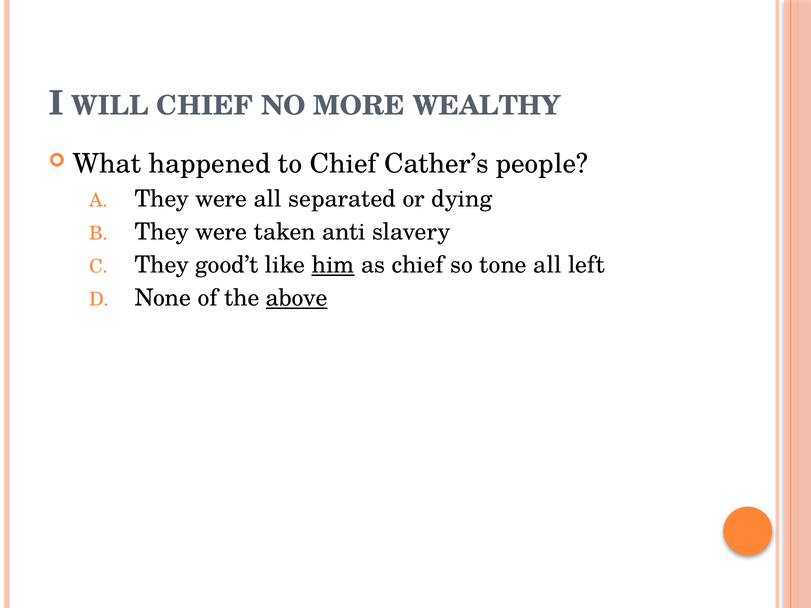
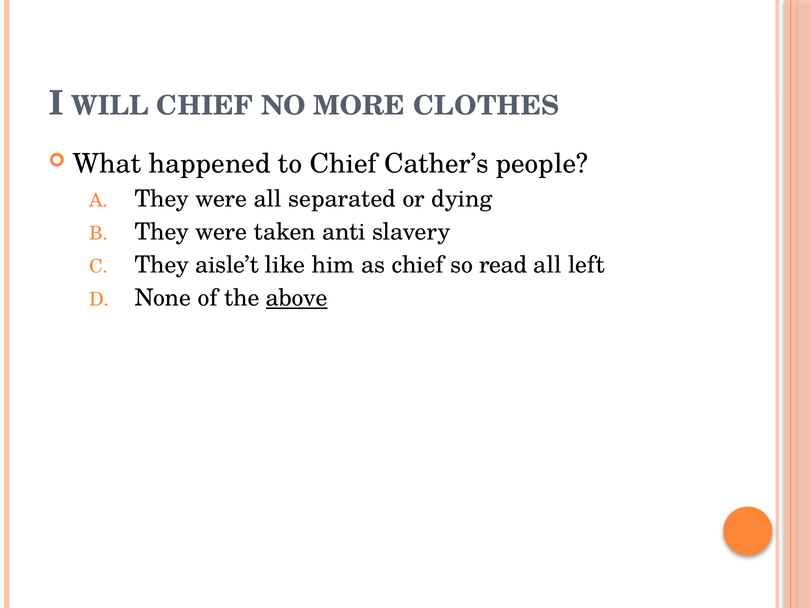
WEALTHY: WEALTHY -> CLOTHES (486, 106)
good’t: good’t -> aisle’t (227, 265)
him underline: present -> none (333, 265)
tone: tone -> read (503, 265)
